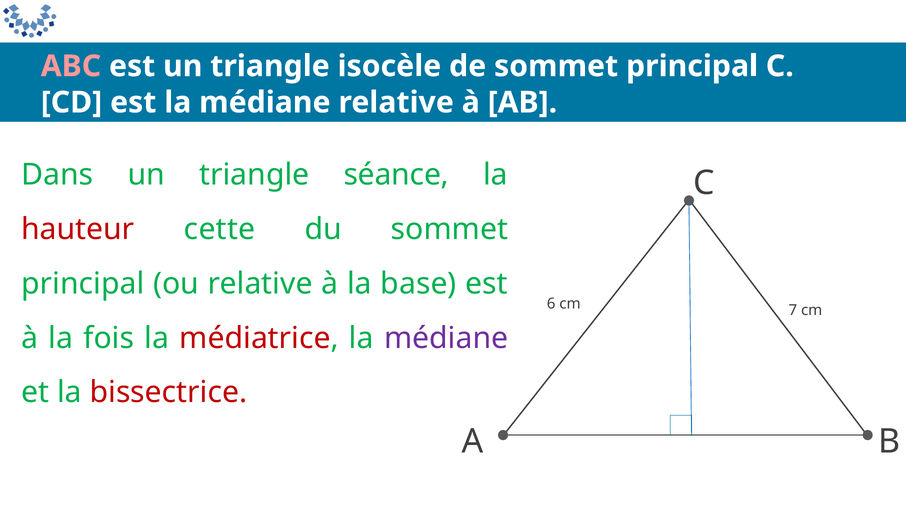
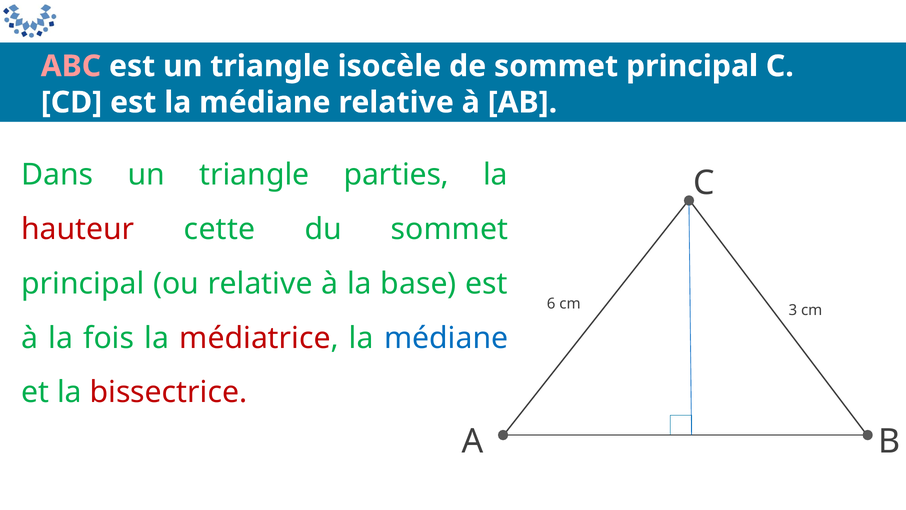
séance: séance -> parties (396, 175)
7: 7 -> 3 (793, 310)
médiane colour: purple -> blue (446, 338)
